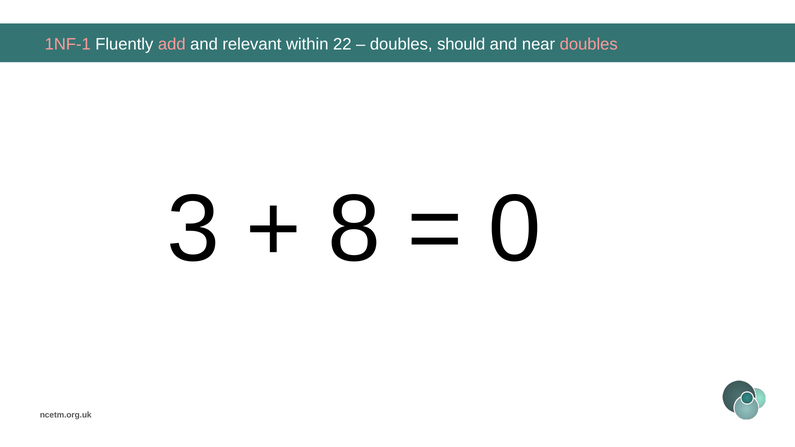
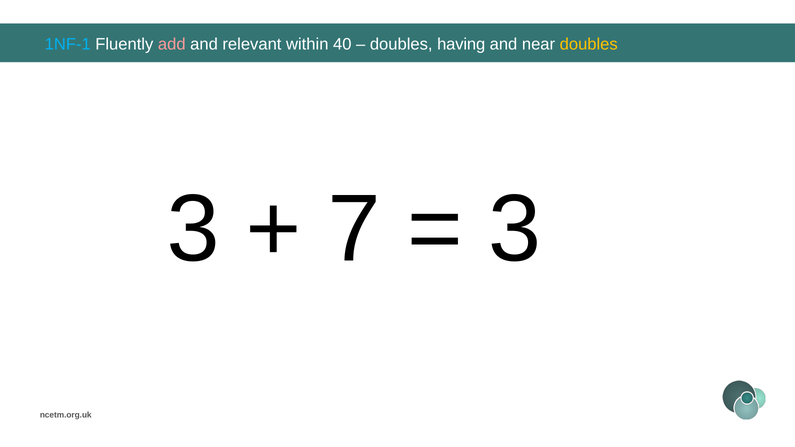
1NF-1 colour: pink -> light blue (68, 44)
22: 22 -> 40 (342, 44)
should: should -> having (461, 44)
doubles colour: pink -> yellow (589, 44)
8: 8 -> 7 (354, 230)
0: 0 -> 3 (515, 230)
